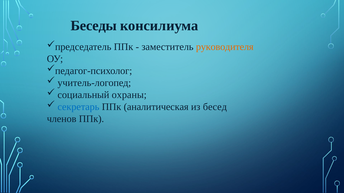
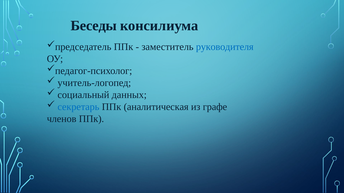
руководителя colour: orange -> blue (225, 47)
охраны: охраны -> данных (129, 95)
бесед: бесед -> графе (215, 107)
